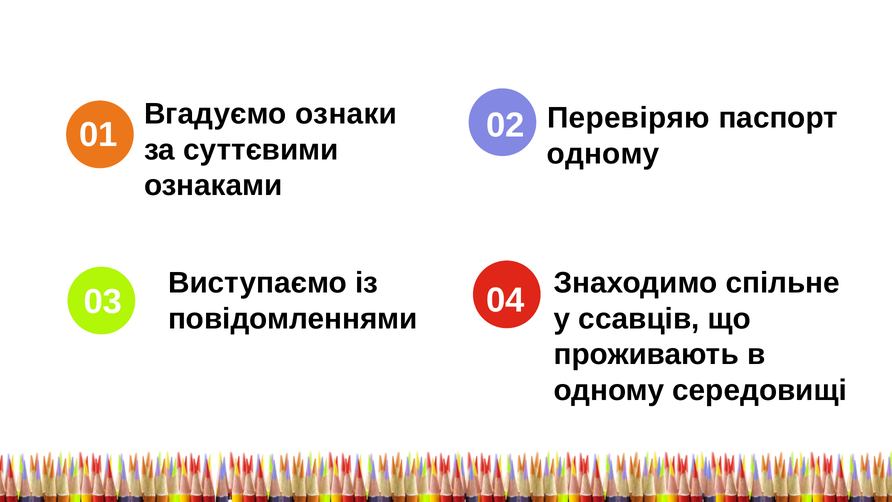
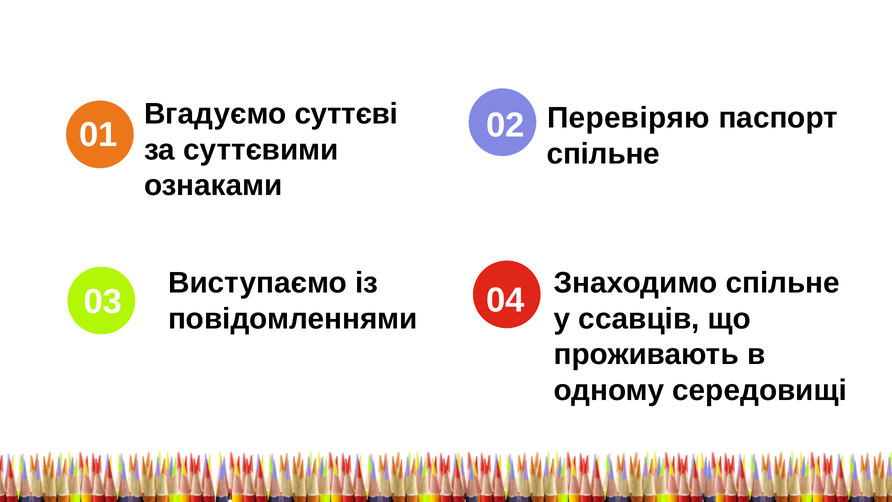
ознаки: ознаки -> суттєві (346, 114)
одному: одному -> спільне (603, 154)
